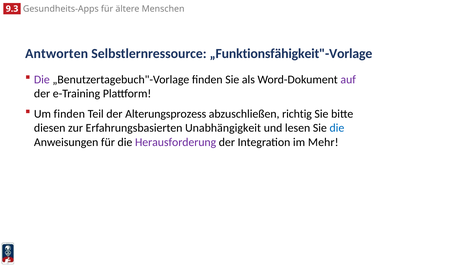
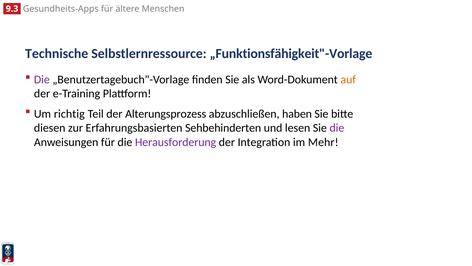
Antworten: Antworten -> Technische (57, 53)
auf colour: purple -> orange (348, 79)
Um finden: finden -> richtig (69, 114)
richtig: richtig -> haben (297, 114)
Unabhängigkeit: Unabhängigkeit -> Sehbehinderten (223, 128)
die colour: blue -> purple (337, 128)
